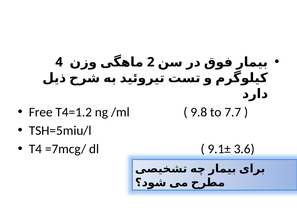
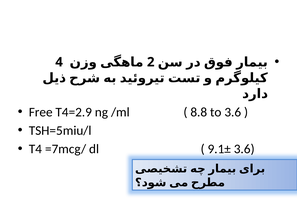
T4=1.2: T4=1.2 -> T4=2.9 (74, 112)
9.8: 9.8 -> 8.8 (199, 112)
to 7.7: 7.7 -> 3.6 (233, 112)
